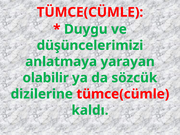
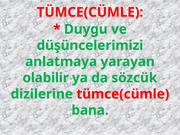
kaldı: kaldı -> bana (90, 110)
